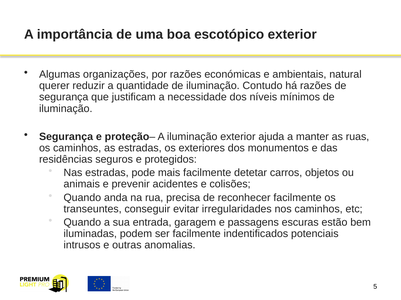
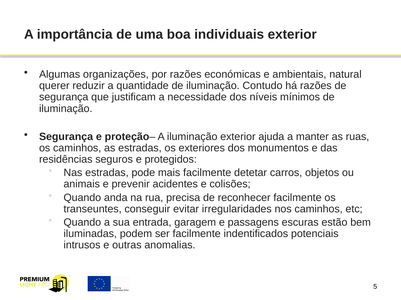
escotópico: escotópico -> individuais (229, 35)
